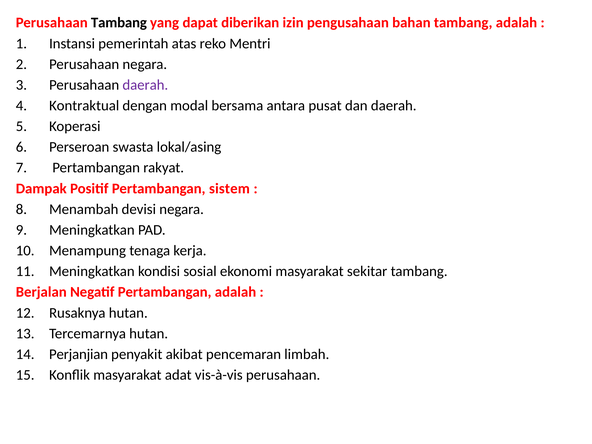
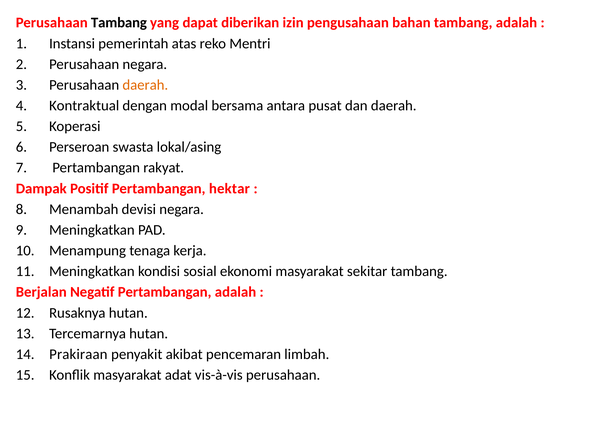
daerah colour: purple -> orange (145, 85)
sistem: sistem -> hektar (229, 188)
Perjanjian: Perjanjian -> Prakiraan (78, 354)
